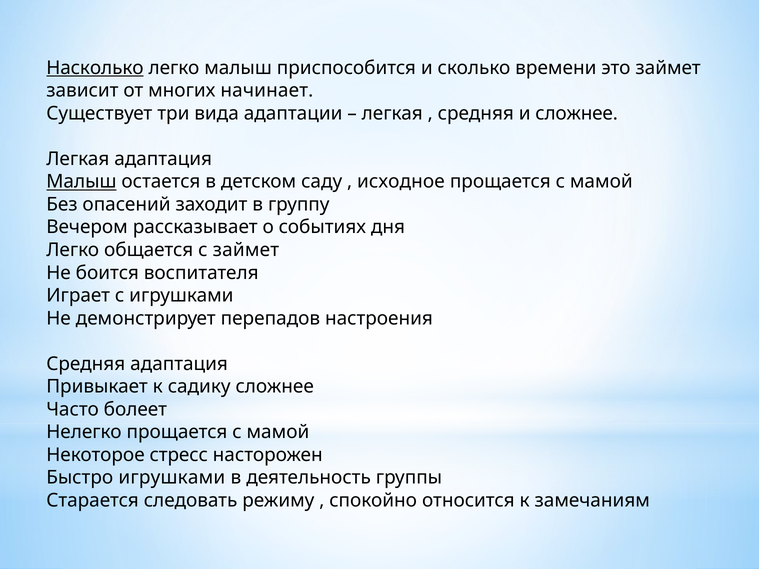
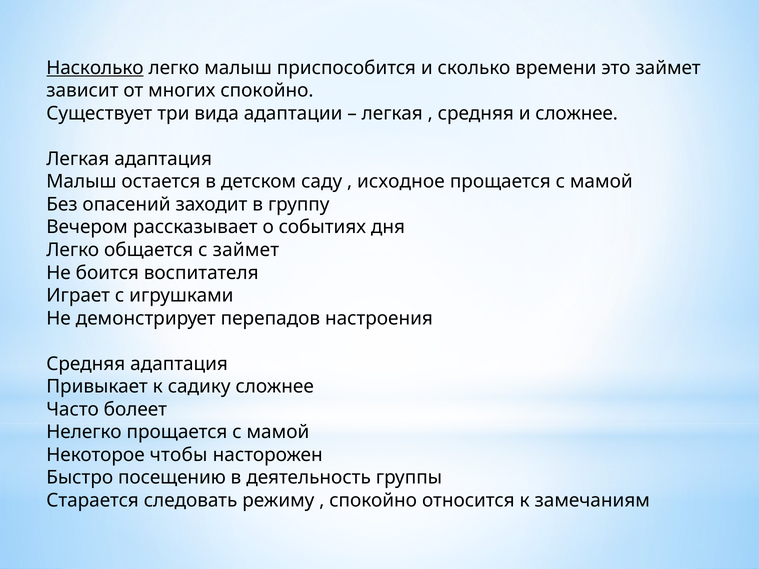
многих начинает: начинает -> спокойно (267, 91)
Малыш underline: present -> none (81, 182)
стресс: стресс -> чтобы (179, 455)
Быстро игрушками: игрушками -> посещению (172, 478)
